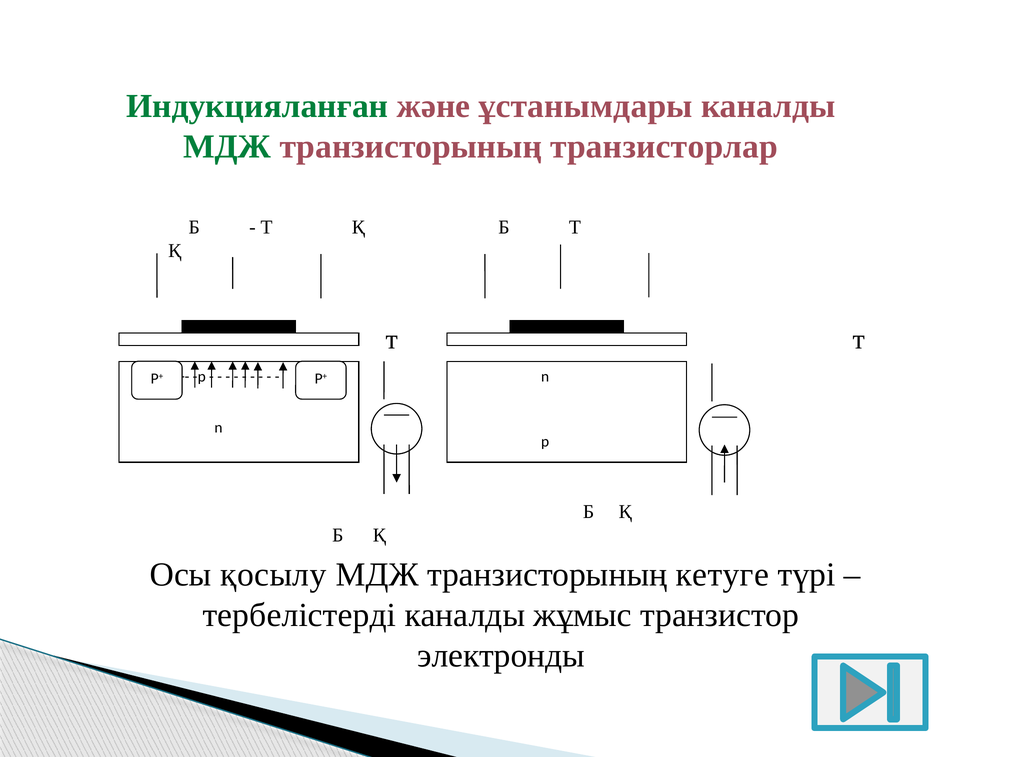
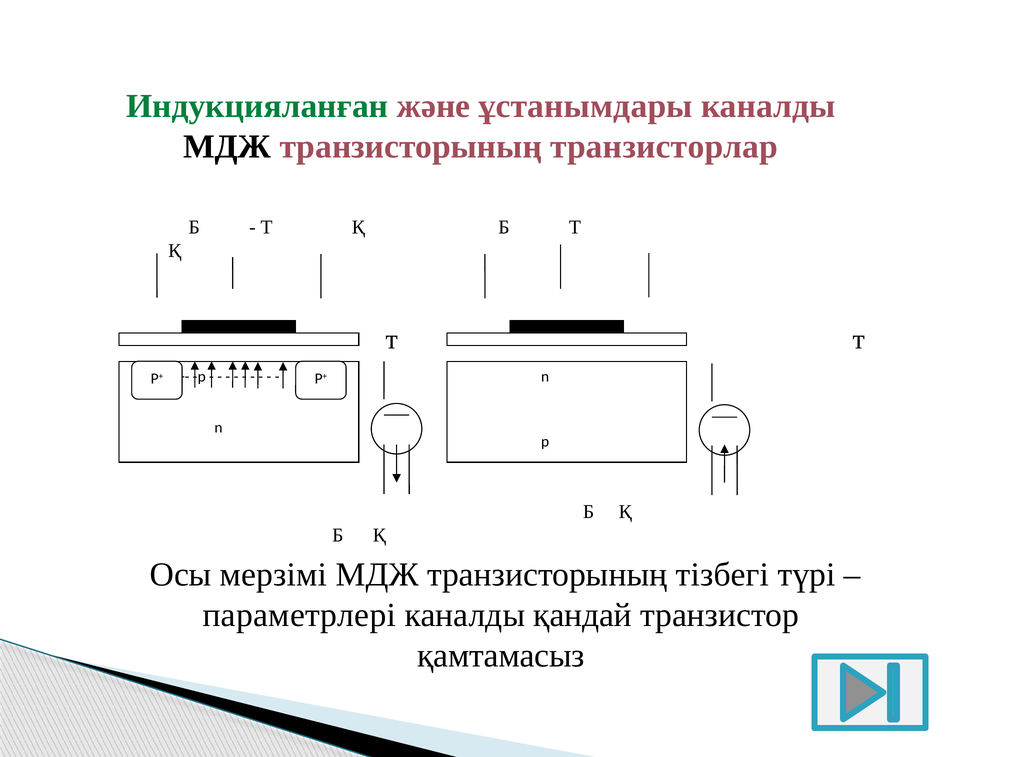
МДЖ colour: green -> black (227, 147)
қосылу: қосылу -> мерзімі (274, 575)
кетуге: кетуге -> тізбегі (722, 575)
тербелістерді: тербелістерді -> параметрлері (299, 615)
жұмыс: жұмыс -> қандай (583, 615)
электронды: электронды -> қамтамасыз (501, 655)
